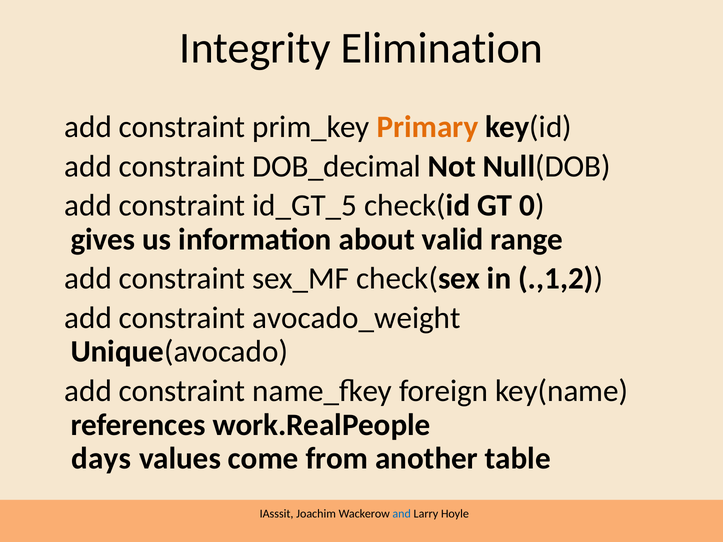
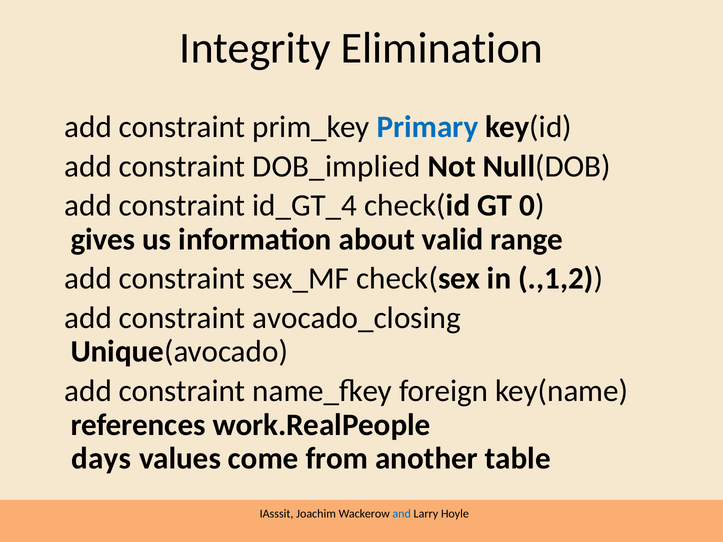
Primary colour: orange -> blue (427, 127)
DOB_decimal: DOB_decimal -> DOB_implied (336, 166)
id_GT_5: id_GT_5 -> id_GT_4 (305, 206)
avocado_weight: avocado_weight -> avocado_closing (357, 318)
